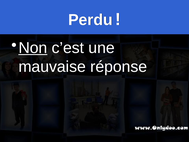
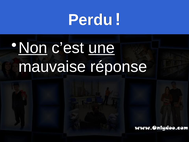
une underline: none -> present (102, 48)
